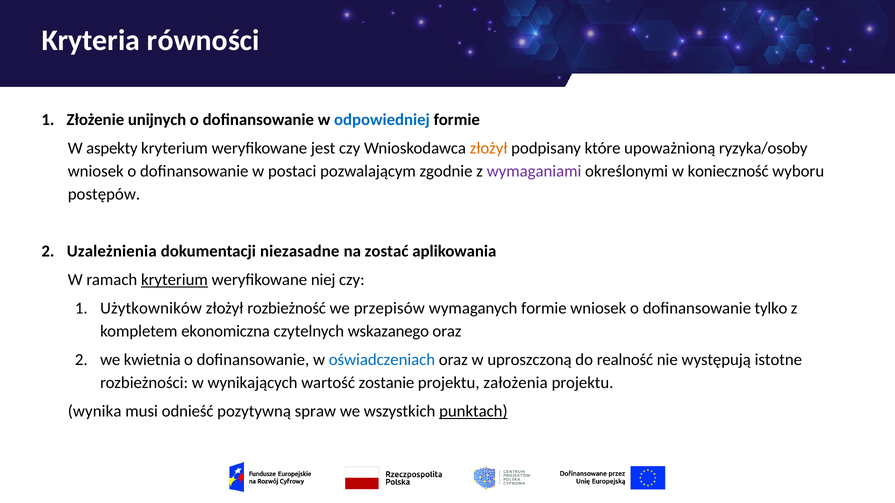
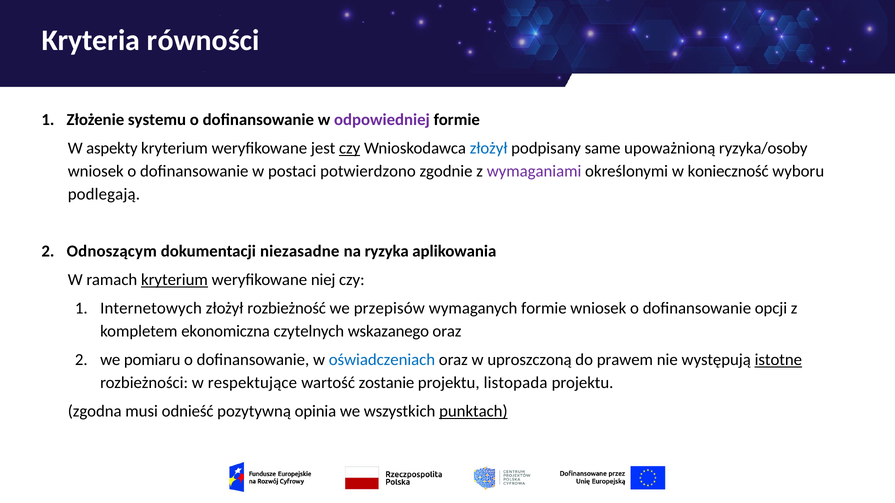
unijnych: unijnych -> systemu (157, 120)
odpowiedniej colour: blue -> purple (382, 120)
czy underline: none -> present (350, 149)
złożył colour: orange -> blue (489, 149)
które: które -> same (603, 149)
pozwalającym: pozwalającym -> potwierdzono (368, 172)
postępów: postępów -> podlegają (104, 194)
Uzależnienia: Uzależnienia -> Odnoszącym (112, 252)
zostać: zostać -> ryzyka (387, 252)
Użytkowników: Użytkowników -> Internetowych (151, 309)
tylko: tylko -> opcji (771, 309)
kwietnia: kwietnia -> pomiaru (152, 360)
realność: realność -> prawem (625, 360)
istotne underline: none -> present (778, 360)
wynikających: wynikających -> respektujące (252, 383)
założenia: założenia -> listopada (516, 383)
wynika: wynika -> zgodna (95, 412)
spraw: spraw -> opinia (315, 412)
